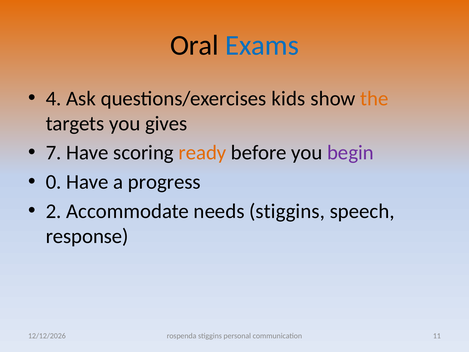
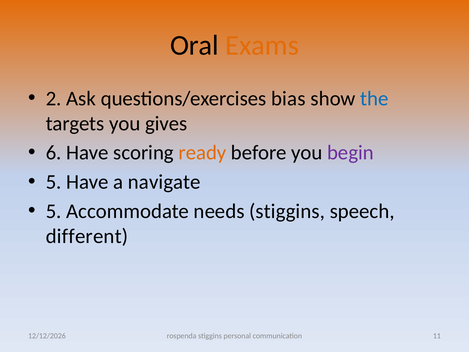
Exams colour: blue -> orange (262, 45)
4: 4 -> 2 (54, 98)
kids: kids -> bias (288, 98)
the colour: orange -> blue (374, 98)
7: 7 -> 6 (54, 153)
0: 0 -> 5 (54, 182)
progress: progress -> navigate (164, 182)
2: 2 -> 5 (54, 211)
response: response -> different (87, 236)
